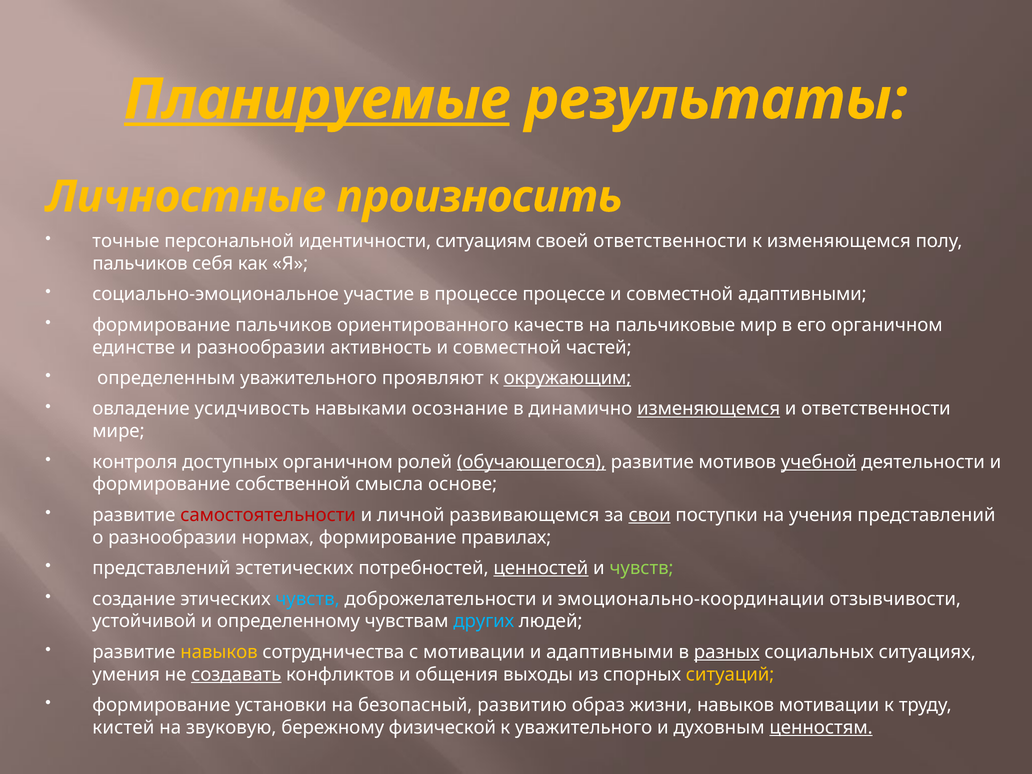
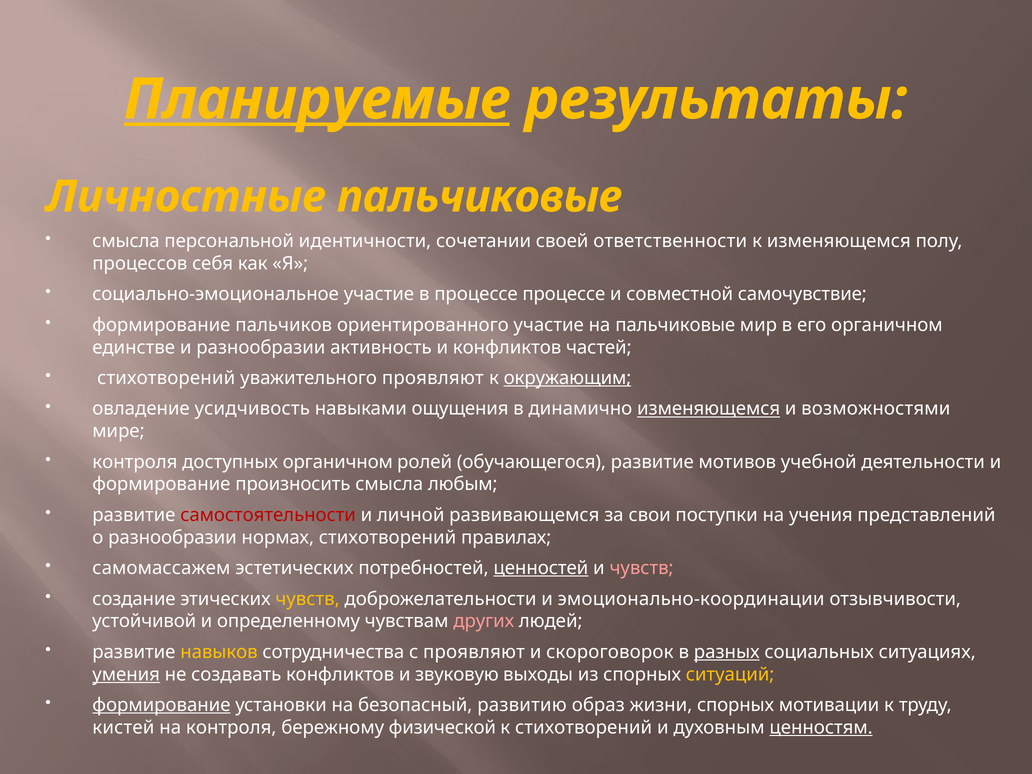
Личностные произносить: произносить -> пальчиковые (479, 197)
точные: точные -> смысла (126, 241)
ситуациям: ситуациям -> сочетании (484, 241)
пальчиков: пальчиков -> процессов (140, 264)
совместной адаптивными: адаптивными -> самочувствие (802, 294)
ориентированного качеств: качеств -> участие (549, 325)
совместной: совместной -> конфликтов (507, 347)
определенным: определенным -> стихотворений (166, 378)
осознание: осознание -> ощущения (460, 409)
и ответственности: ответственности -> возможностями (876, 409)
обучающегося underline: present -> none (531, 462)
учебной underline: present -> none (819, 462)
собственной: собственной -> произносить (293, 484)
основе: основе -> любым (463, 484)
свои underline: present -> none (650, 515)
нормах формирование: формирование -> стихотворений (388, 537)
представлений: представлений -> самомассажем (161, 568)
чувств colour: light green -> pink (642, 568)
чувств colour: light blue -> yellow (308, 599)
других colour: light blue -> pink (484, 621)
с мотивации: мотивации -> проявляют (474, 652)
и адаптивными: адаптивными -> скороговорок (610, 652)
умения underline: none -> present (126, 674)
создавать underline: present -> none (236, 674)
общения: общения -> звуковую (457, 674)
формирование underline: none -> present (161, 705)
жизни навыков: навыков -> спорных (736, 705)
на звуковую: звуковую -> контроля (231, 727)
к уважительного: уважительного -> стихотворений (584, 727)
